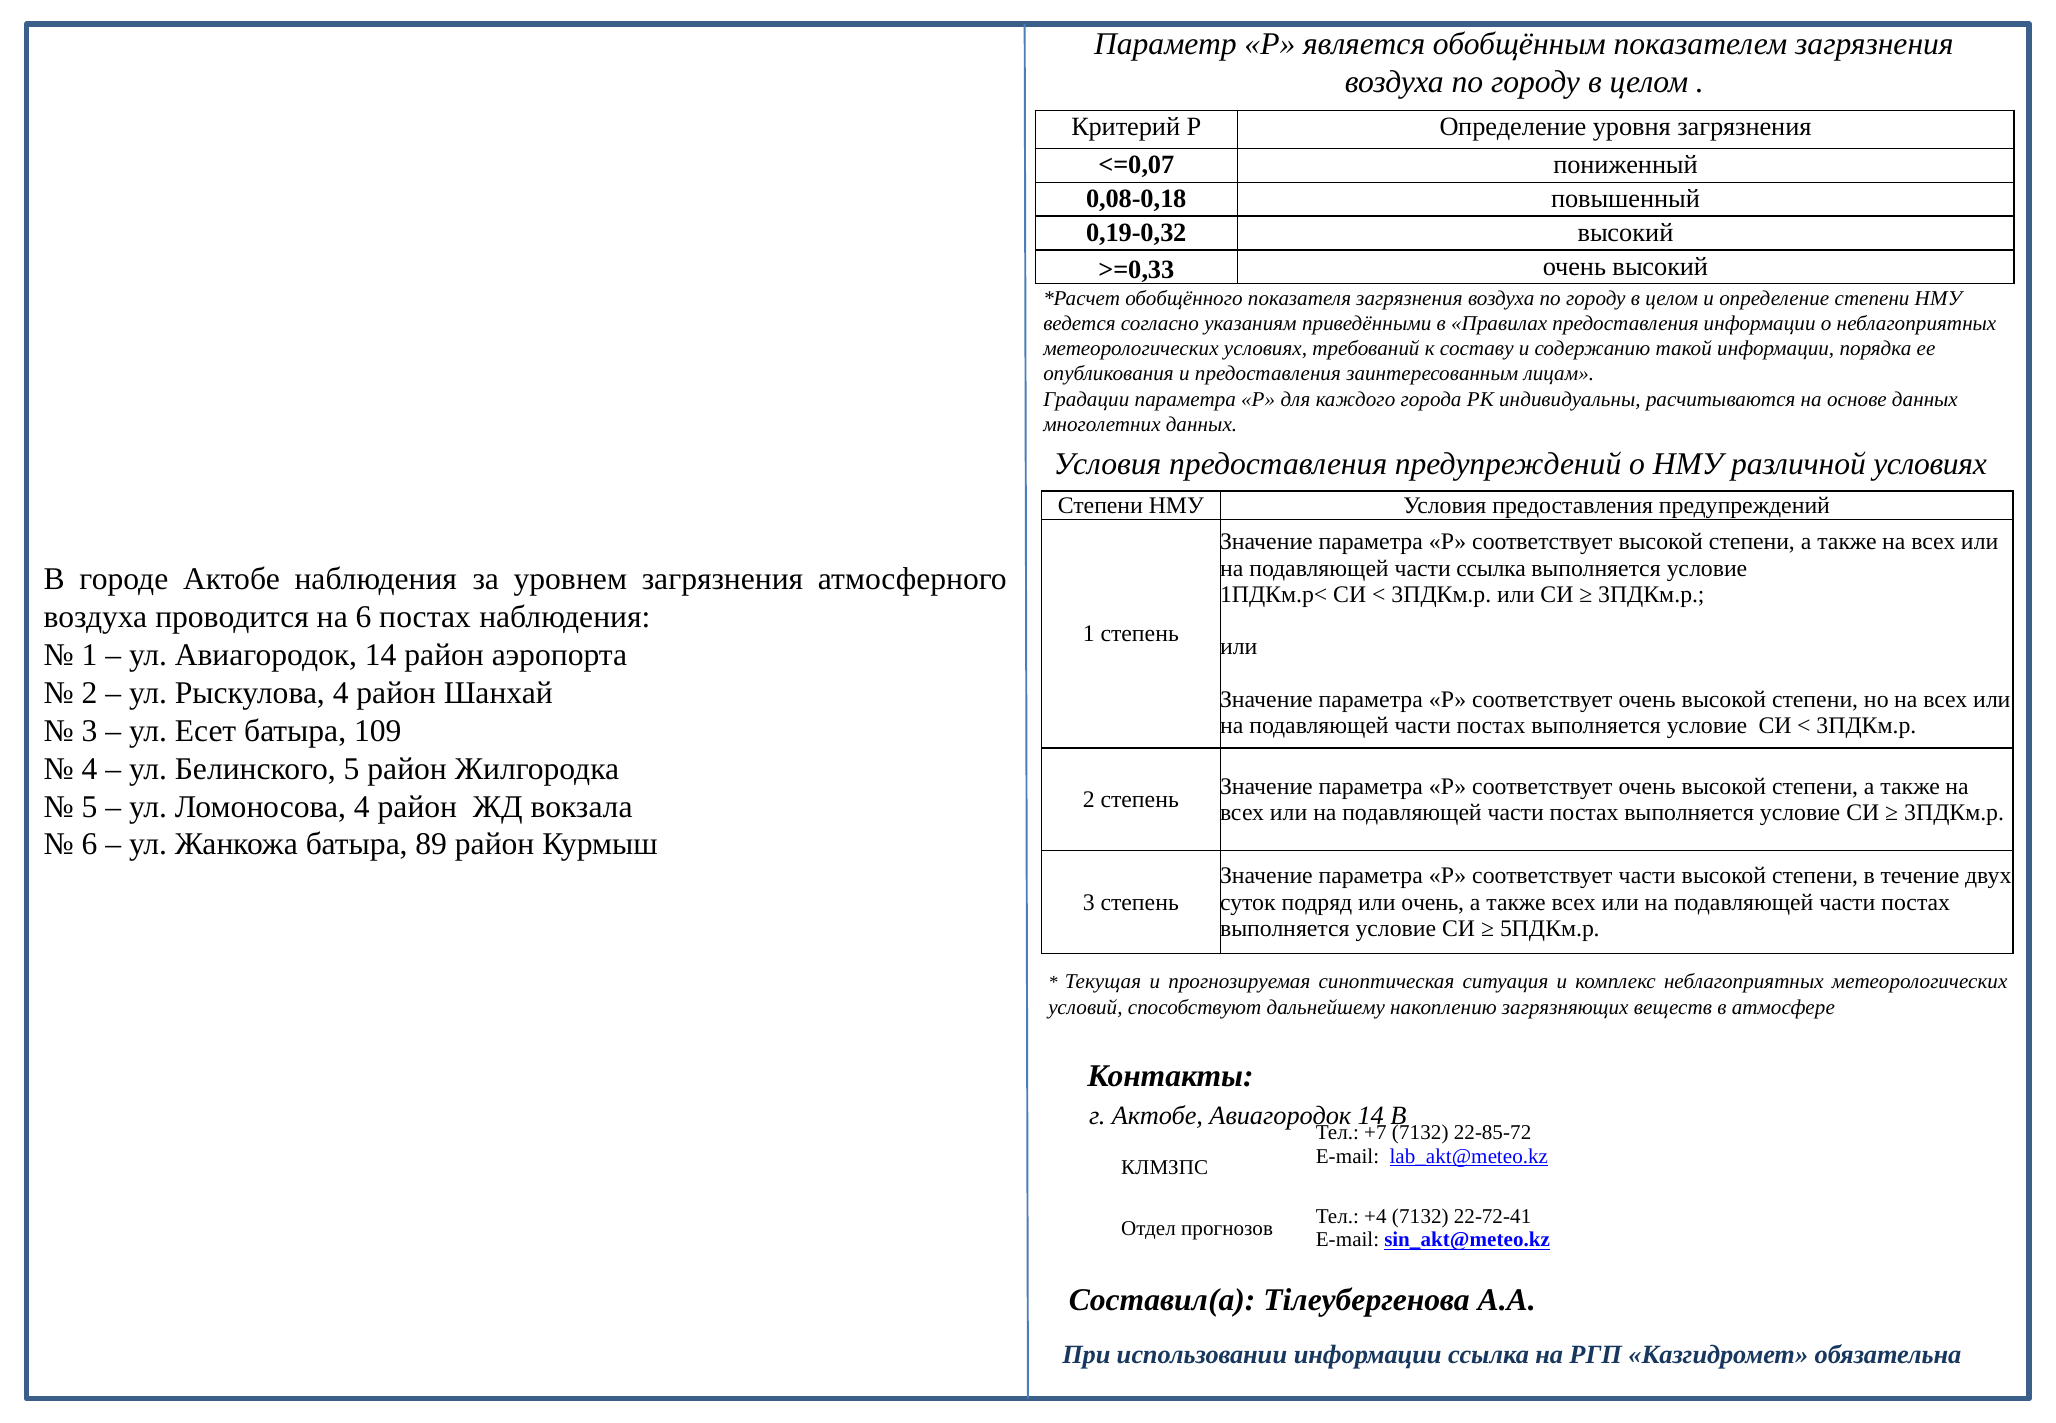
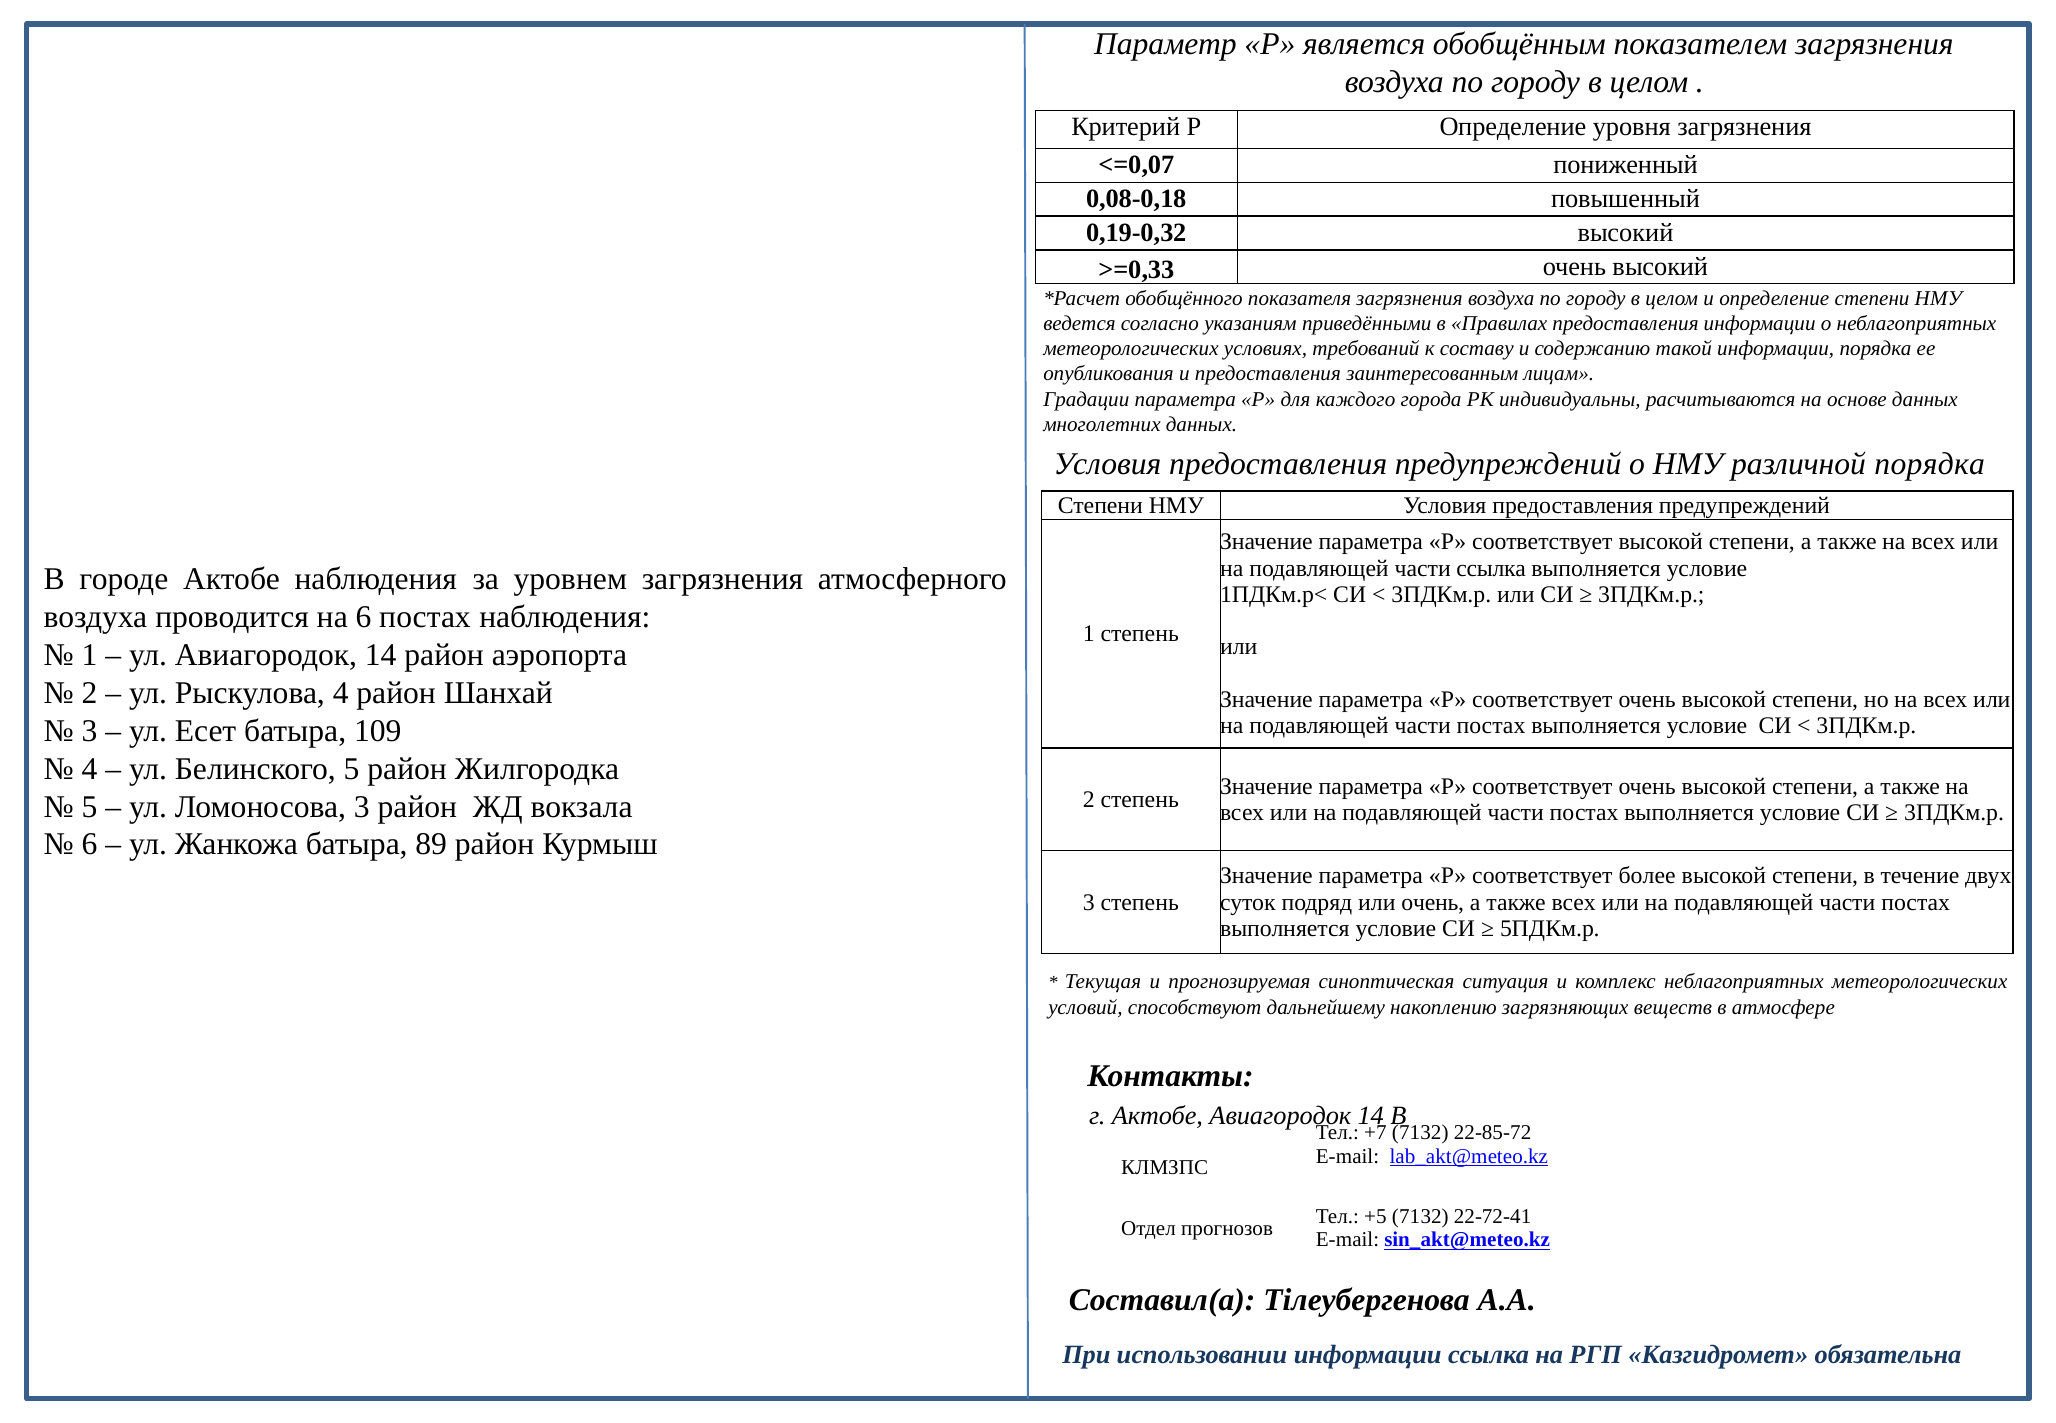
различной условиях: условиях -> порядка (1930, 464)
Ломоносова 4: 4 -> 3 (362, 807)
соответствует части: части -> более (1647, 876)
+4: +4 -> +5 (1375, 1217)
